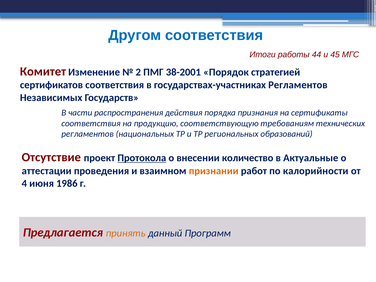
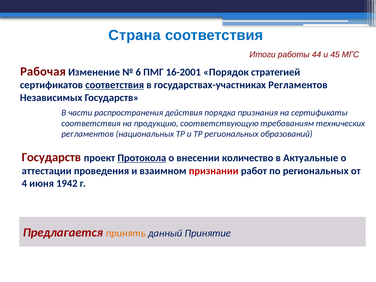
Другом: Другом -> Страна (135, 35)
Комитет: Комитет -> Рабочая (43, 71)
2: 2 -> 6 (138, 72)
38-2001: 38-2001 -> 16-2001 (183, 72)
соответствия underline: none -> present (115, 85)
Отсутствие: Отсутствие -> Государств (51, 157)
признании colour: orange -> red (214, 171)
по калорийности: калорийности -> региональных (316, 171)
1986: 1986 -> 1942 (67, 183)
Программ: Программ -> Принятие (208, 233)
